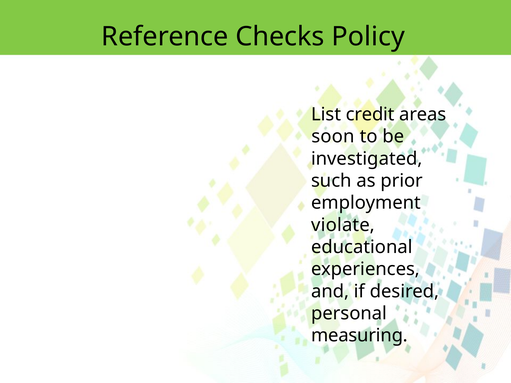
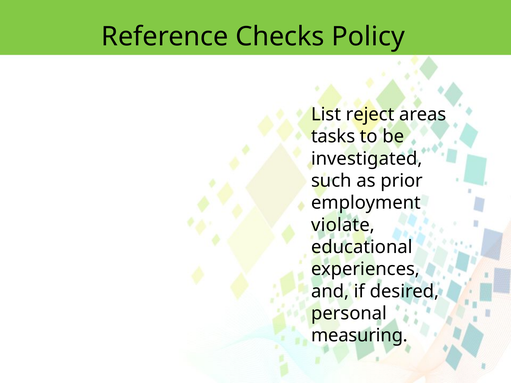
credit: credit -> reject (370, 115)
soon: soon -> tasks (333, 137)
